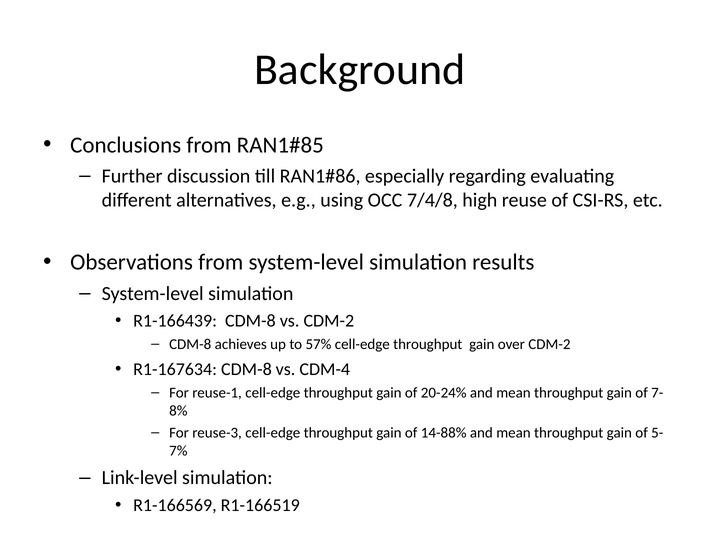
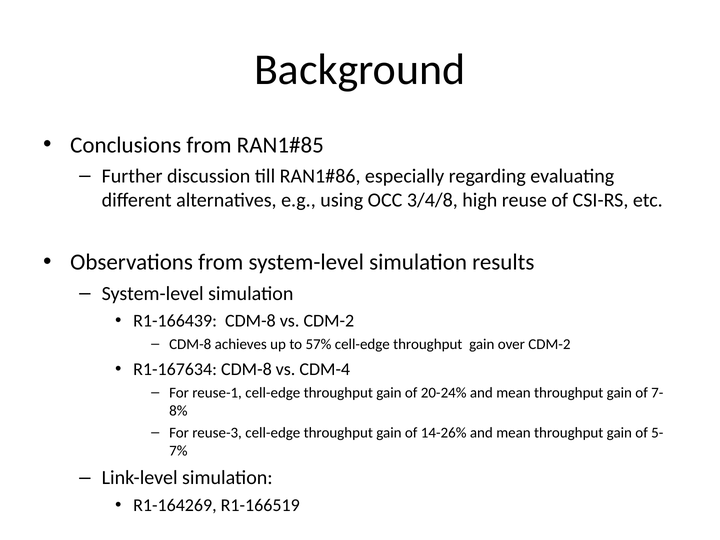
7/4/8: 7/4/8 -> 3/4/8 (432, 200)
14-88%: 14-88% -> 14-26% (444, 433)
R1-166569: R1-166569 -> R1-164269 (175, 505)
